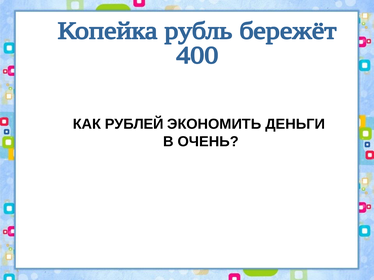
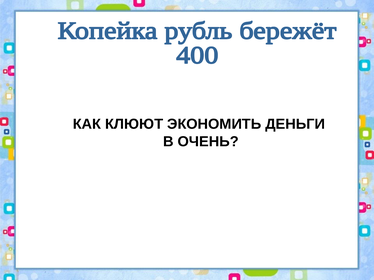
РУБЛЕЙ: РУБЛЕЙ -> КЛЮЮТ (134, 124)
